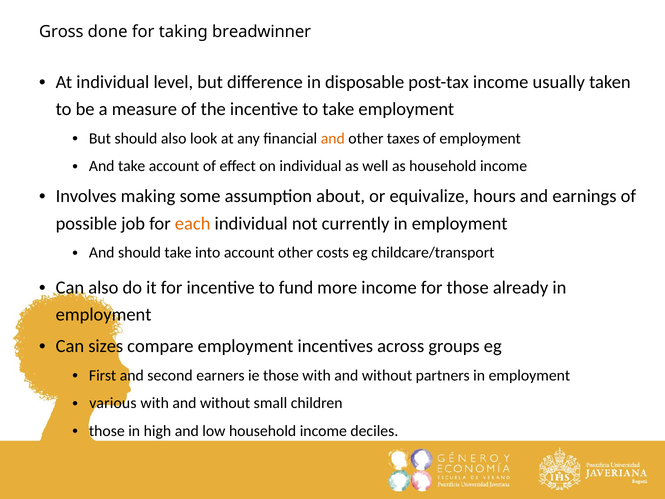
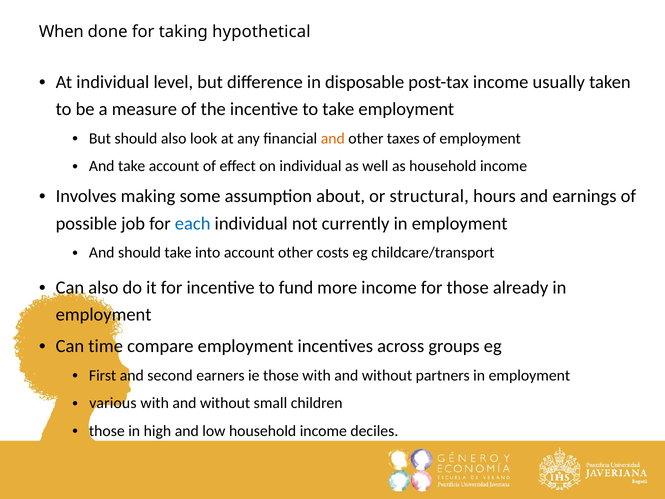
Gross: Gross -> When (61, 32)
breadwinner: breadwinner -> hypothetical (261, 32)
equivalize: equivalize -> structural (429, 196)
each colour: orange -> blue (193, 223)
sizes: sizes -> time (106, 346)
